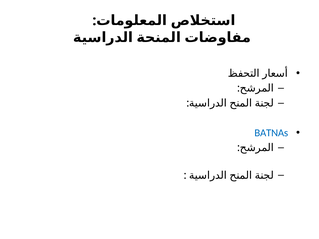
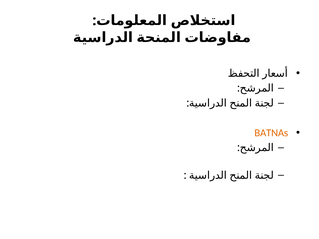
BATNAs colour: blue -> orange (271, 133)
